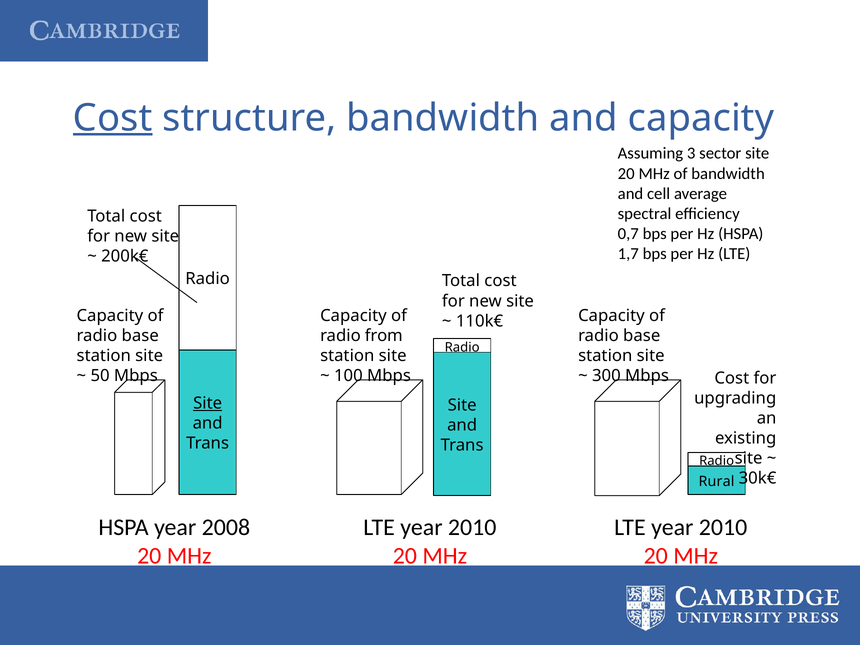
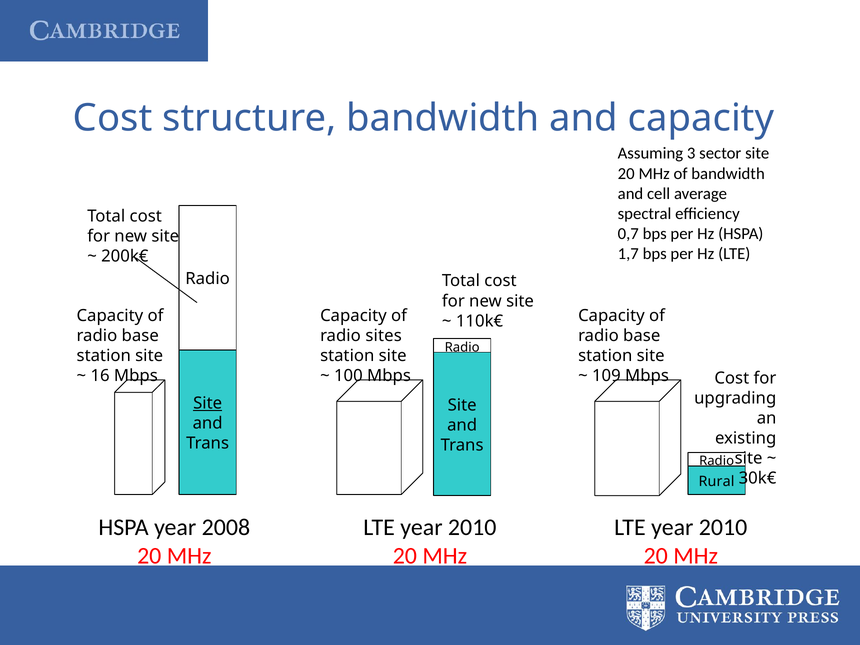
Cost underline: present -> none (113, 118)
from: from -> sites (384, 336)
50: 50 -> 16 (100, 376)
300: 300 -> 109 (606, 376)
